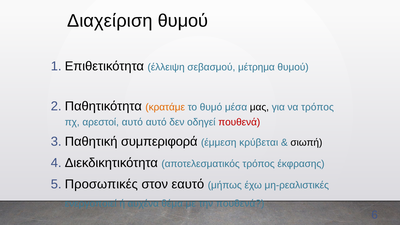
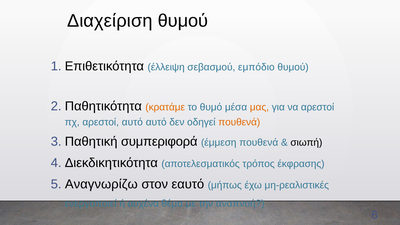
μέτρημα: μέτρημα -> εμπόδιο (256, 67)
μας colour: black -> orange (259, 107)
να τρόπος: τρόπος -> αρεστοί (318, 107)
πουθενά colour: red -> orange (239, 122)
έμμεση κρύβεται: κρύβεται -> πουθενά (259, 143)
Προσωπικές: Προσωπικές -> Αναγνωρίζω (101, 184)
την πουθενά: πουθενά -> αναπνοή (240, 204)
